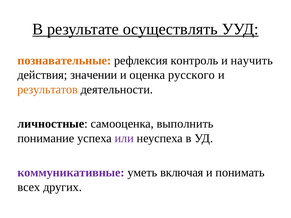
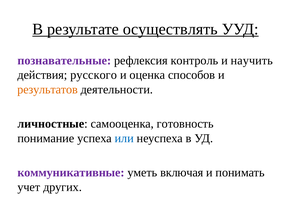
познавательные colour: orange -> purple (64, 61)
значении: значении -> русского (94, 75)
русского: русского -> способов (192, 75)
выполнить: выполнить -> готовность (185, 124)
или colour: purple -> blue (124, 138)
всех: всех -> учет (29, 187)
